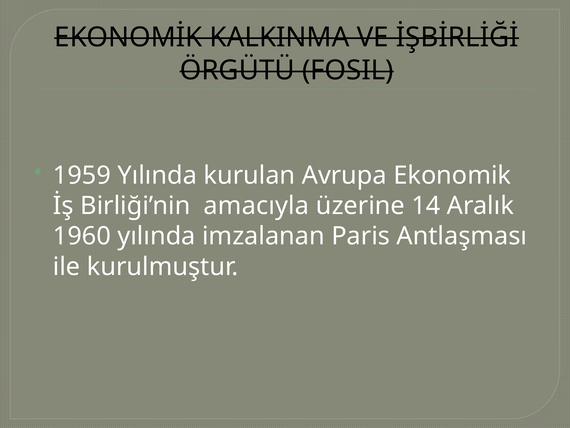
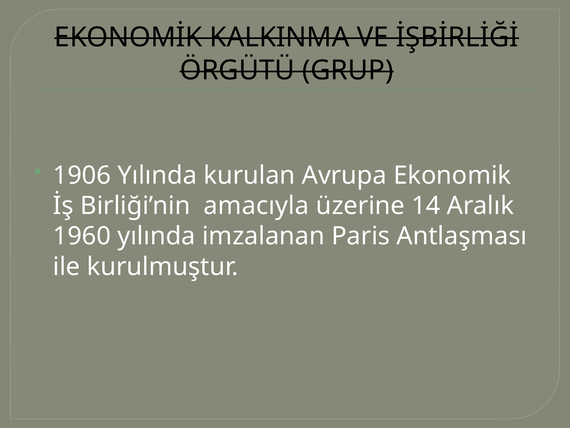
FOSIL: FOSIL -> GRUP (348, 70)
1959: 1959 -> 1906 (82, 175)
